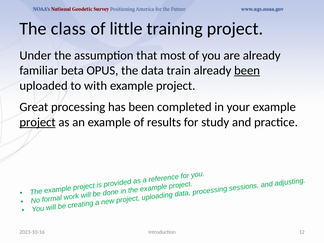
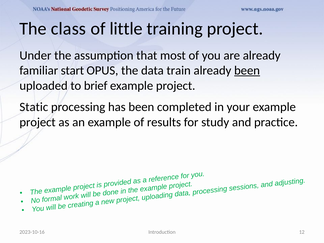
beta: beta -> start (72, 71)
with: with -> brief (96, 86)
Great: Great -> Static (34, 107)
project underline: present -> none (38, 122)
